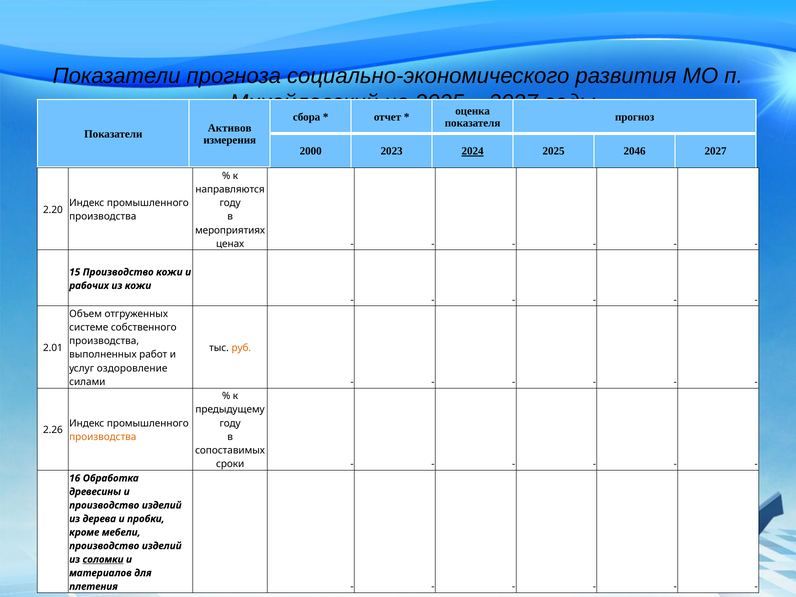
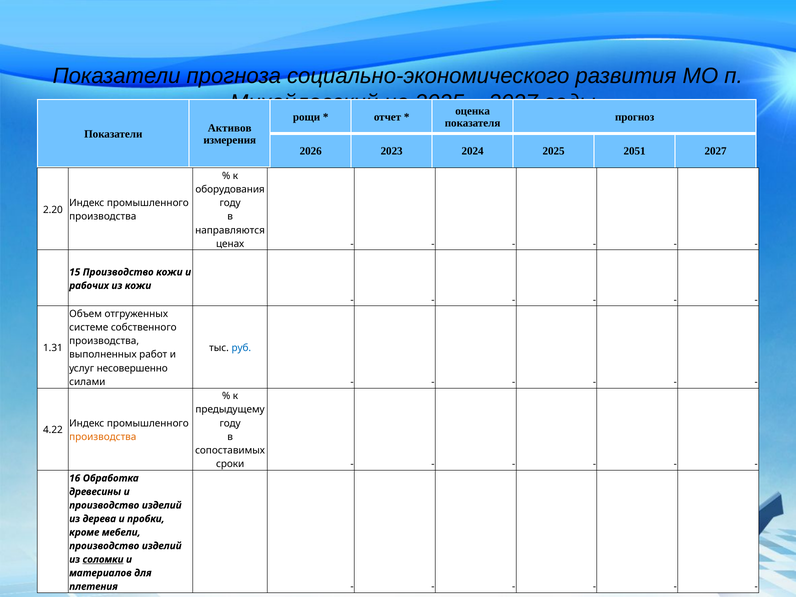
сбора: сбора -> рощи (307, 117)
2000: 2000 -> 2026 (311, 151)
2024 underline: present -> none (473, 151)
2046: 2046 -> 2051 (635, 151)
направляются: направляются -> оборудования (230, 190)
мероприятиях: мероприятиях -> направляются (230, 230)
2.01: 2.01 -> 1.31 (53, 348)
руб colour: orange -> blue (241, 348)
оздоровление: оздоровление -> несовершенно (132, 368)
2.26: 2.26 -> 4.22 (53, 430)
